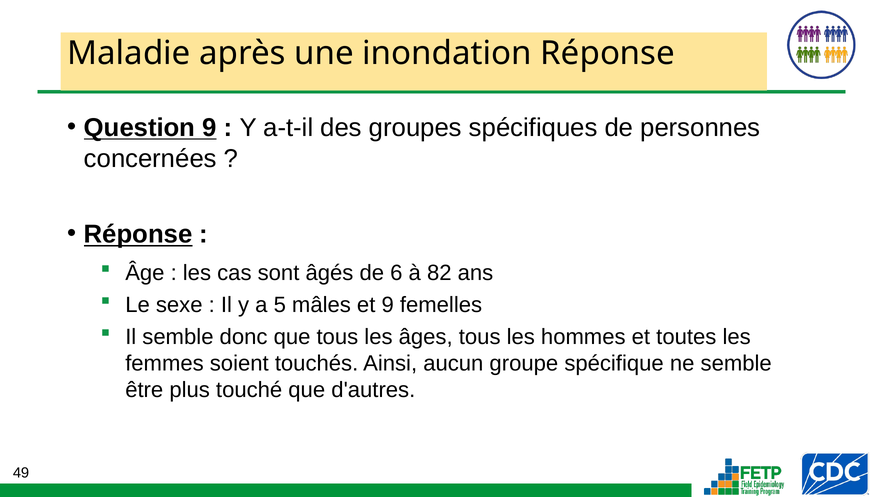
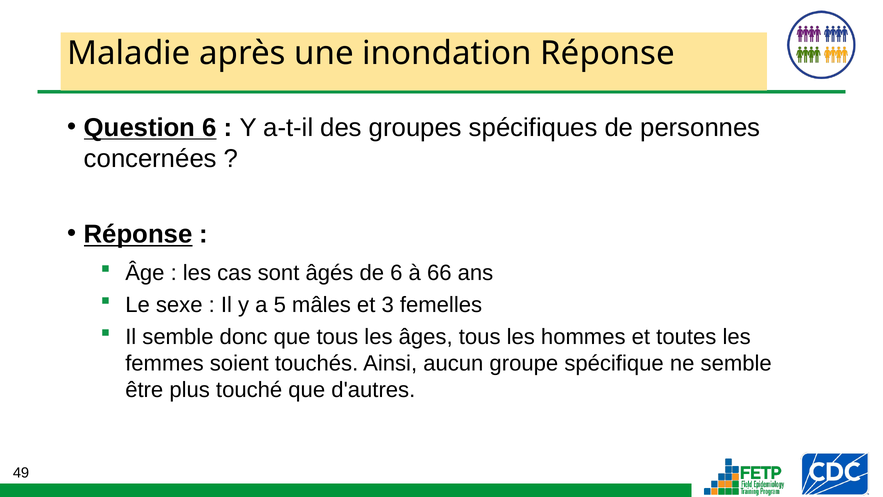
Question 9: 9 -> 6 (209, 128)
82: 82 -> 66 (439, 273)
et 9: 9 -> 3 (388, 305)
